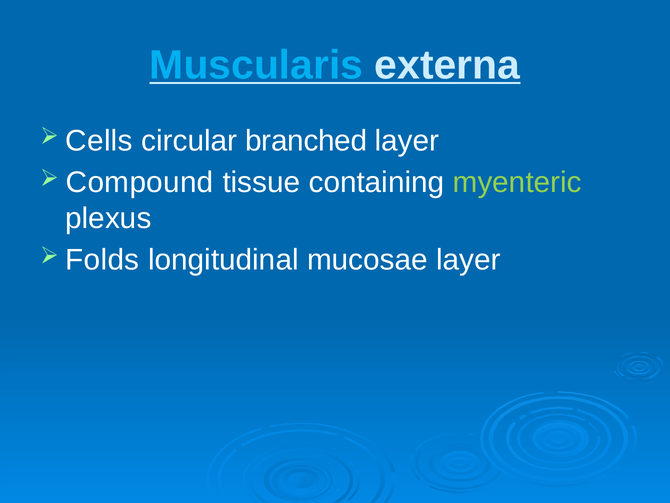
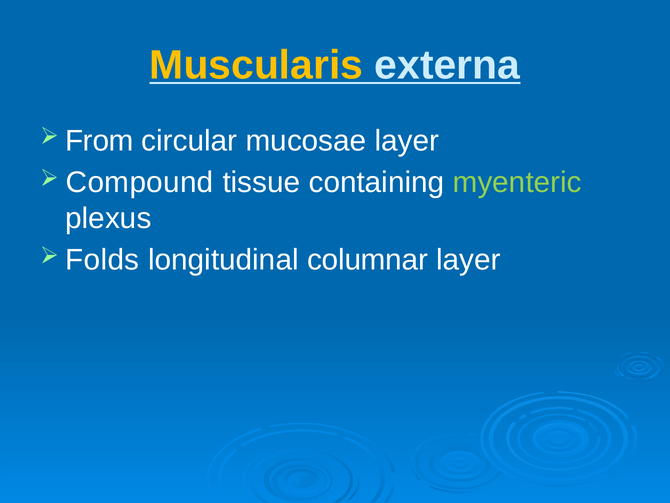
Muscularis colour: light blue -> yellow (256, 65)
Cells: Cells -> From (99, 141)
branched: branched -> mucosae (306, 141)
mucosae: mucosae -> columnar (368, 260)
